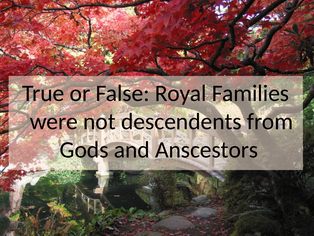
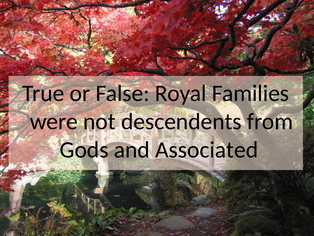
Anscestors: Anscestors -> Associated (207, 150)
